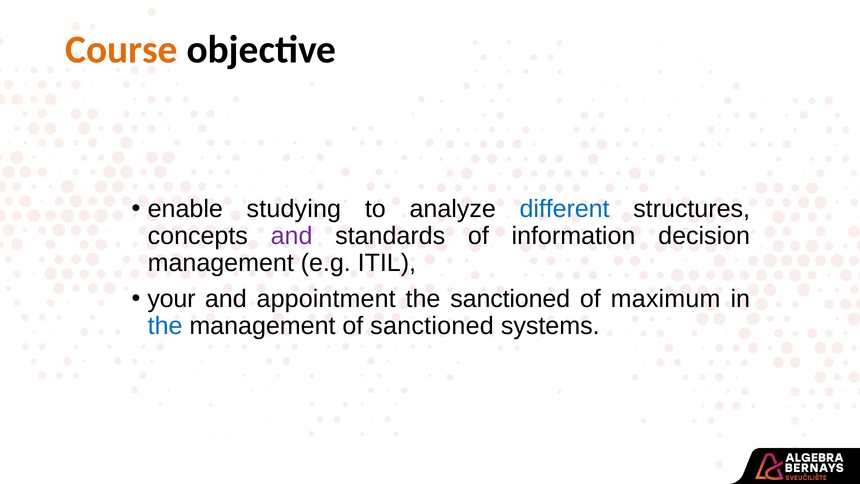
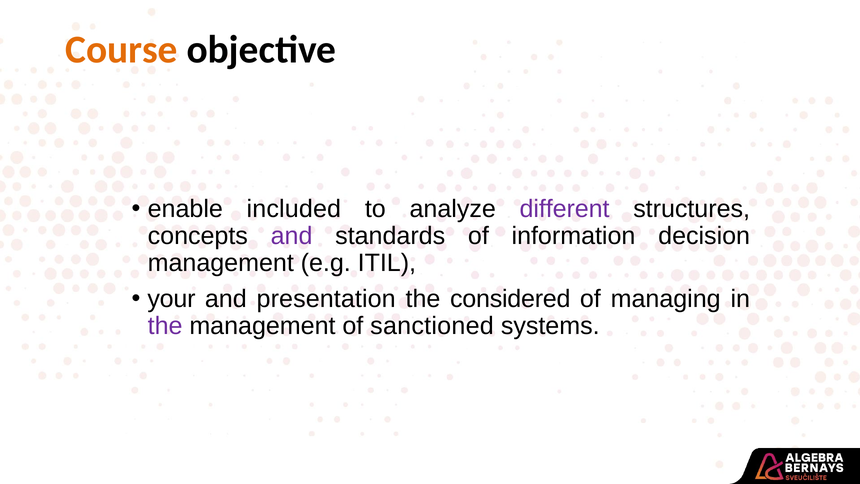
studying: studying -> included (294, 209)
different colour: blue -> purple (565, 209)
appointment: appointment -> presentation (326, 299)
the sanctioned: sanctioned -> considered (510, 299)
maximum: maximum -> managing (666, 299)
the colour: blue -> purple (165, 326)
